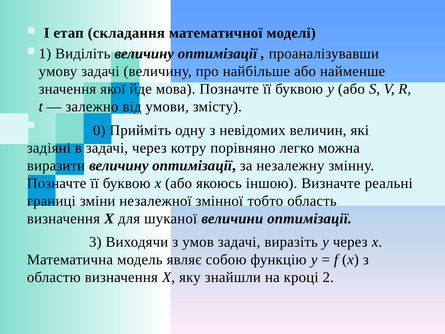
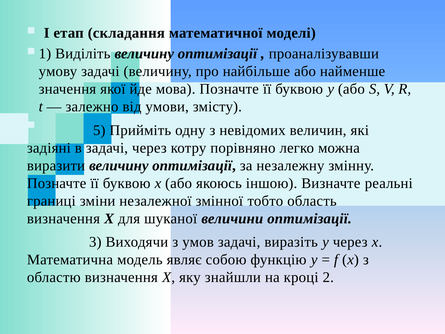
0: 0 -> 5 (99, 130)
